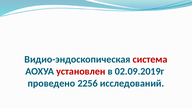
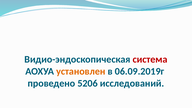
установлен colour: red -> orange (81, 71)
02.09.2019г: 02.09.2019г -> 06.09.2019г (140, 71)
2256: 2256 -> 5206 (88, 83)
